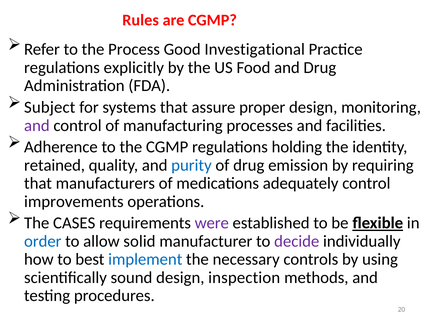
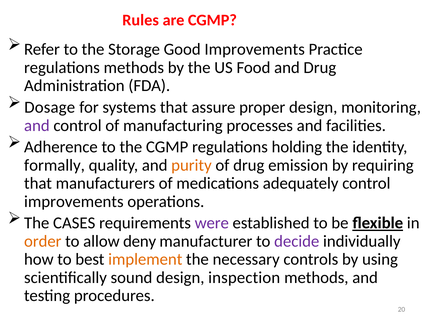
Process: Process -> Storage (134, 49)
Good Investigational: Investigational -> Improvements (255, 49)
regulations explicitly: explicitly -> methods (134, 67)
Subject: Subject -> Dosage (50, 107)
retained: retained -> formally (54, 165)
purity colour: blue -> orange (191, 165)
order colour: blue -> orange (43, 241)
solid: solid -> deny (140, 241)
implement colour: blue -> orange (145, 259)
